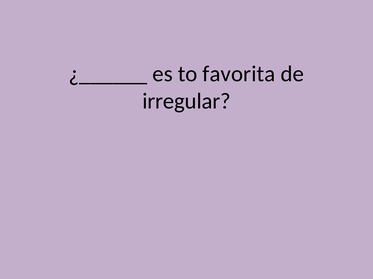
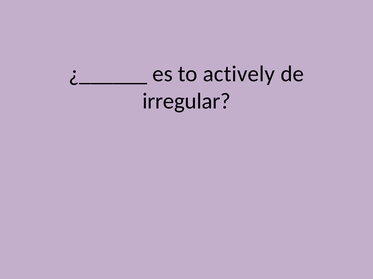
favorita: favorita -> actively (239, 74)
